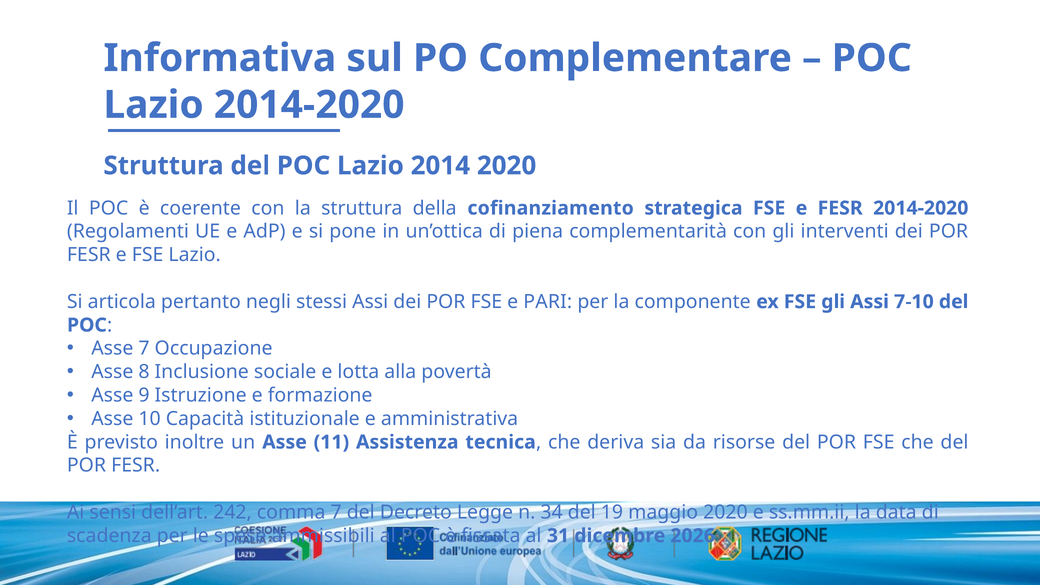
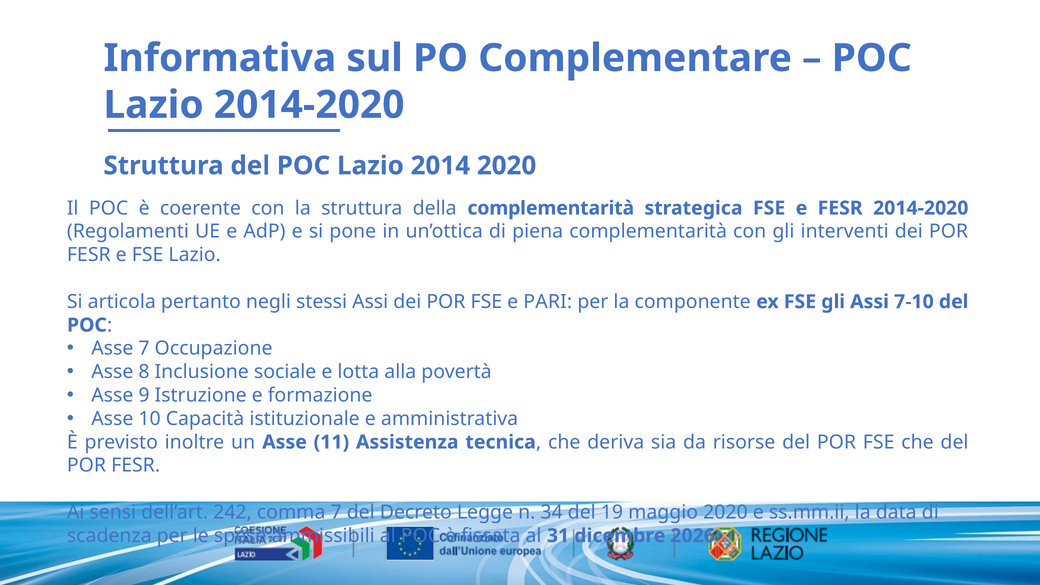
della cofinanziamento: cofinanziamento -> complementarità (551, 208)
